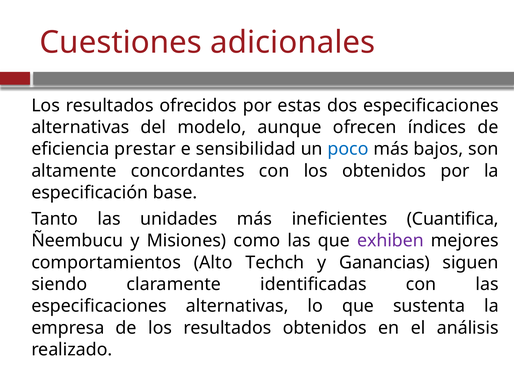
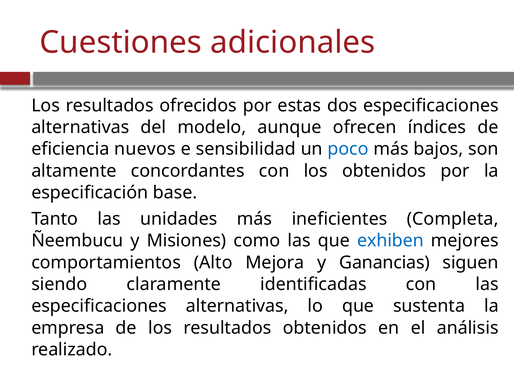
prestar: prestar -> nuevos (145, 149)
Cuantifica: Cuantifica -> Completa (453, 219)
exhiben colour: purple -> blue (390, 241)
Techch: Techch -> Mejora (275, 263)
